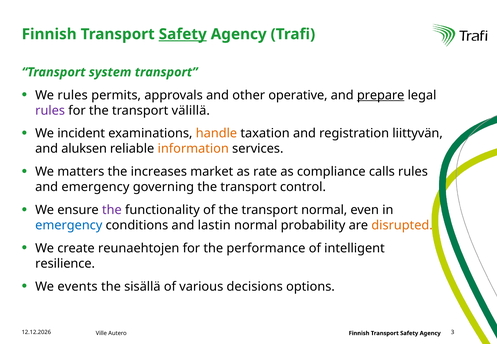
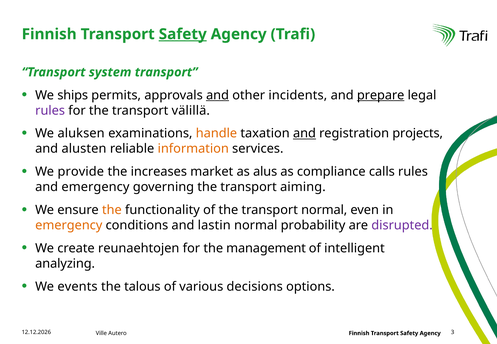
We rules: rules -> ships (73, 95)
and underline: none -> present (218, 95)
operative: operative -> incidents (298, 95)
incident: incident -> aluksen (81, 134)
and underline: none -> present (304, 134)
liittyvän: liittyvän -> projects (418, 134)
aluksen: aluksen -> alusten (84, 149)
matters: matters -> provide (81, 172)
rate: rate -> alus (265, 172)
control: control -> aiming (303, 187)
the colour: purple -> orange (112, 210)
emergency colour: blue -> orange (69, 225)
disrupted colour: orange -> purple (402, 225)
performance: performance -> management (266, 248)
resilience: resilience -> analyzing (65, 264)
sisällä: sisällä -> talous (142, 287)
